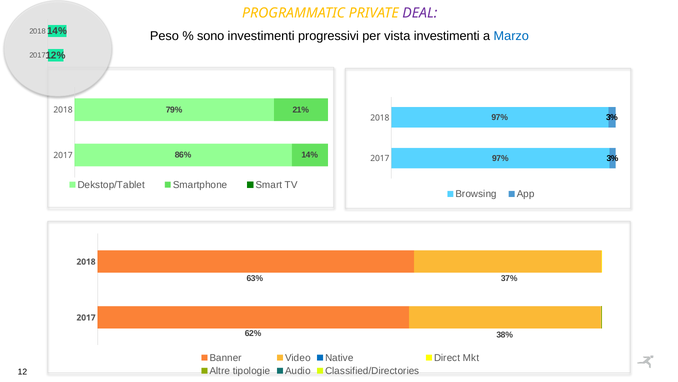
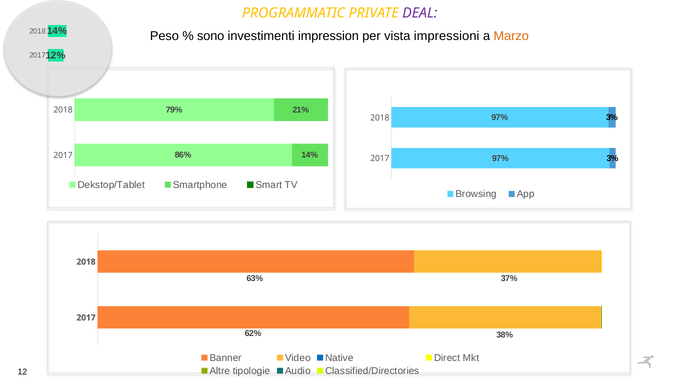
progressivi: progressivi -> impression (328, 36)
vista investimenti: investimenti -> impressioni (447, 36)
Marzo colour: blue -> orange (511, 36)
